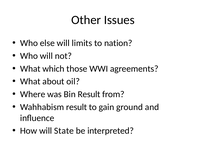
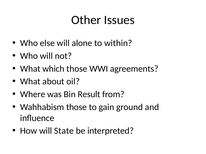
limits: limits -> alone (82, 43)
nation: nation -> within (118, 43)
Wahhabism result: result -> those (77, 107)
